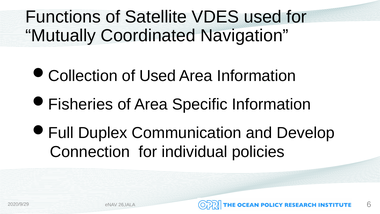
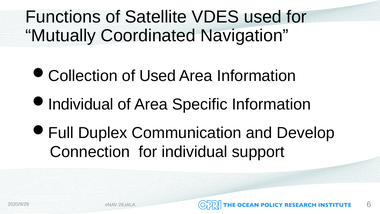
Fisheries: Fisheries -> Individual (81, 104)
policies: policies -> support (258, 152)
